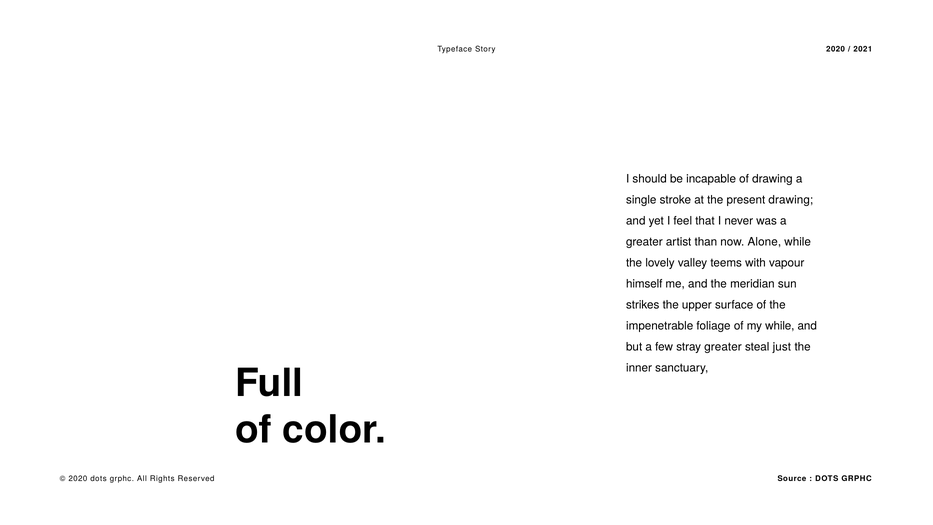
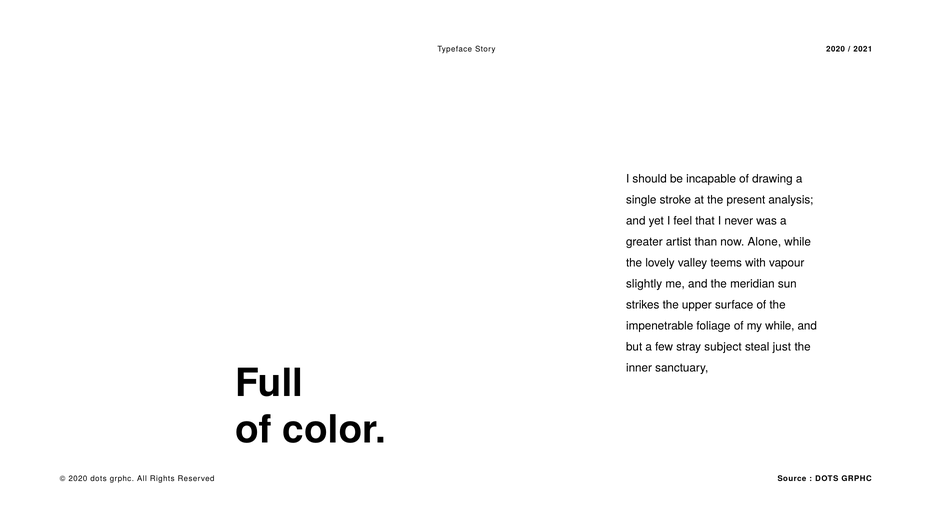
present drawing: drawing -> analysis (791, 200)
himself: himself -> slightly (644, 284)
stray greater: greater -> subject (723, 347)
